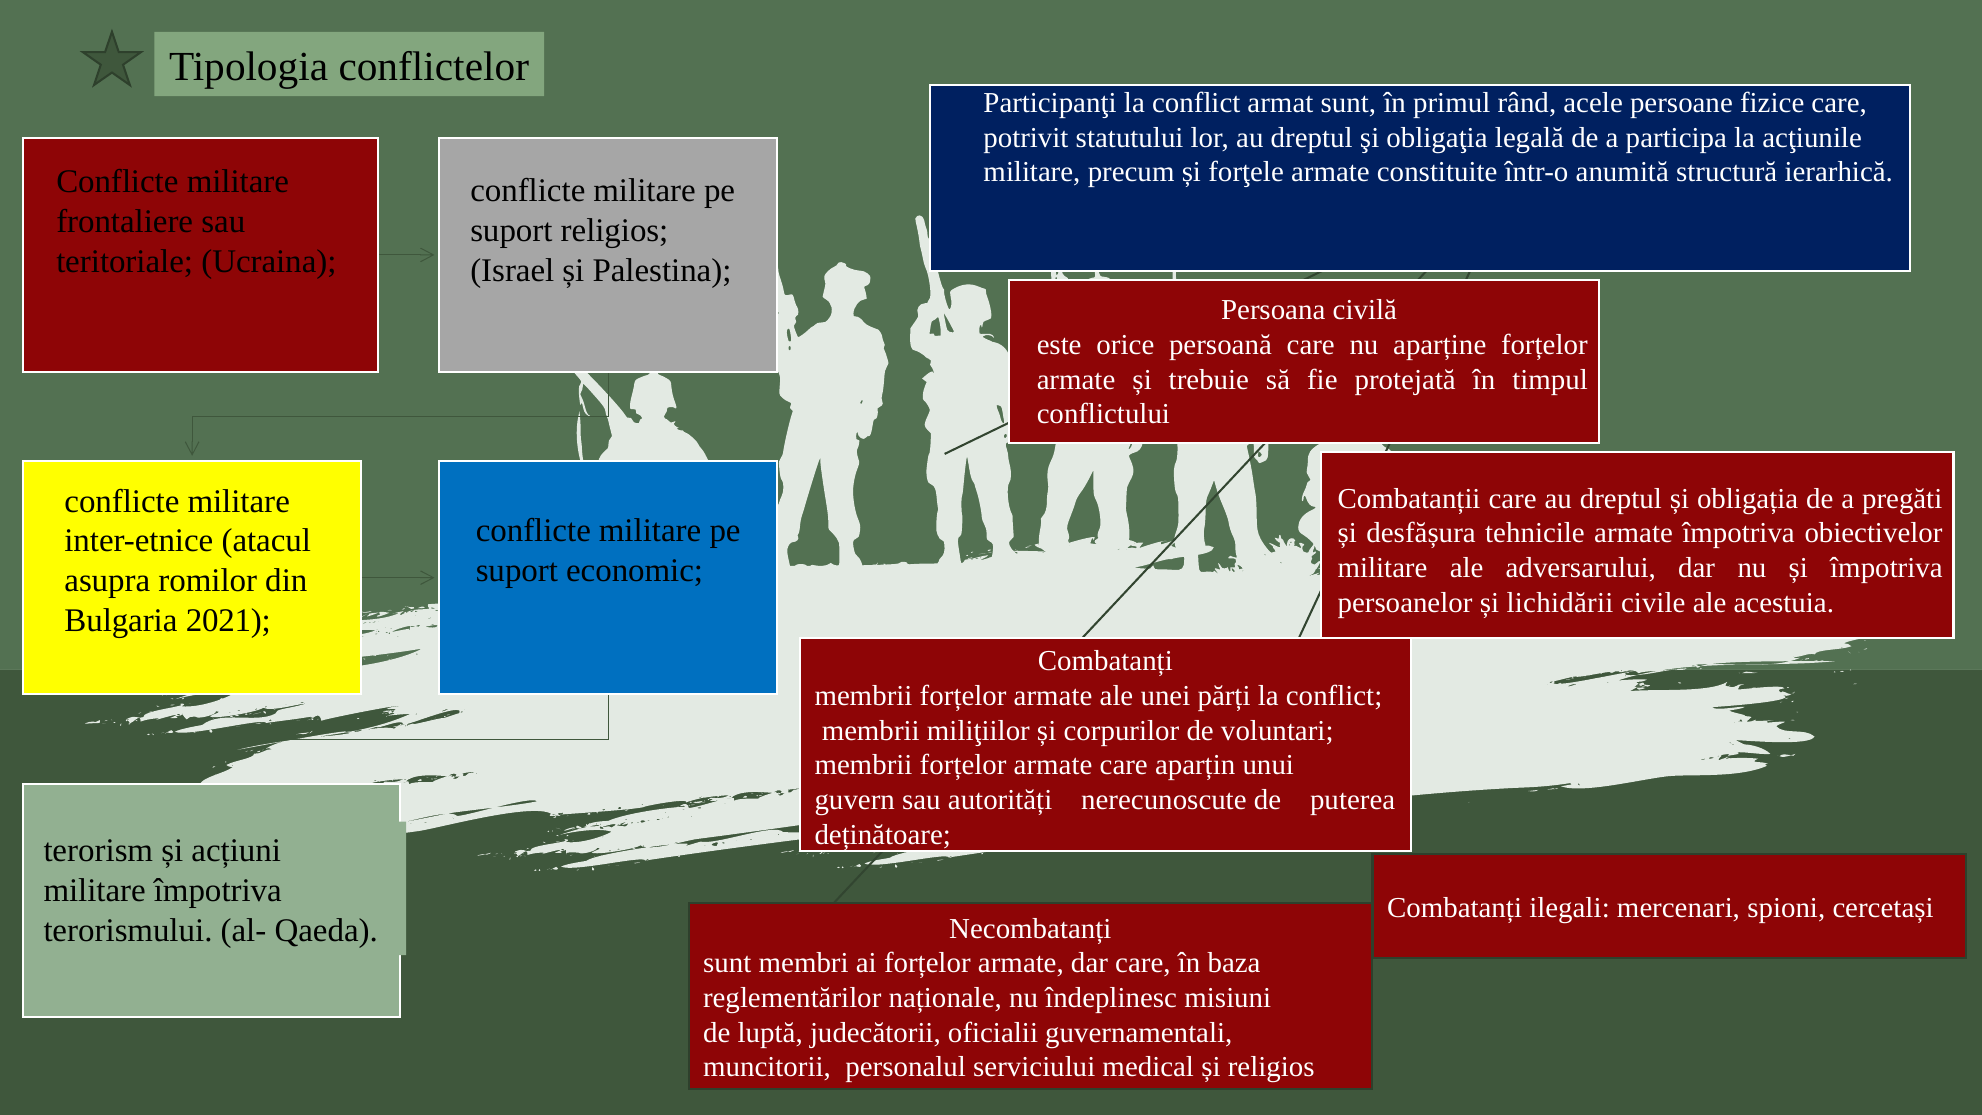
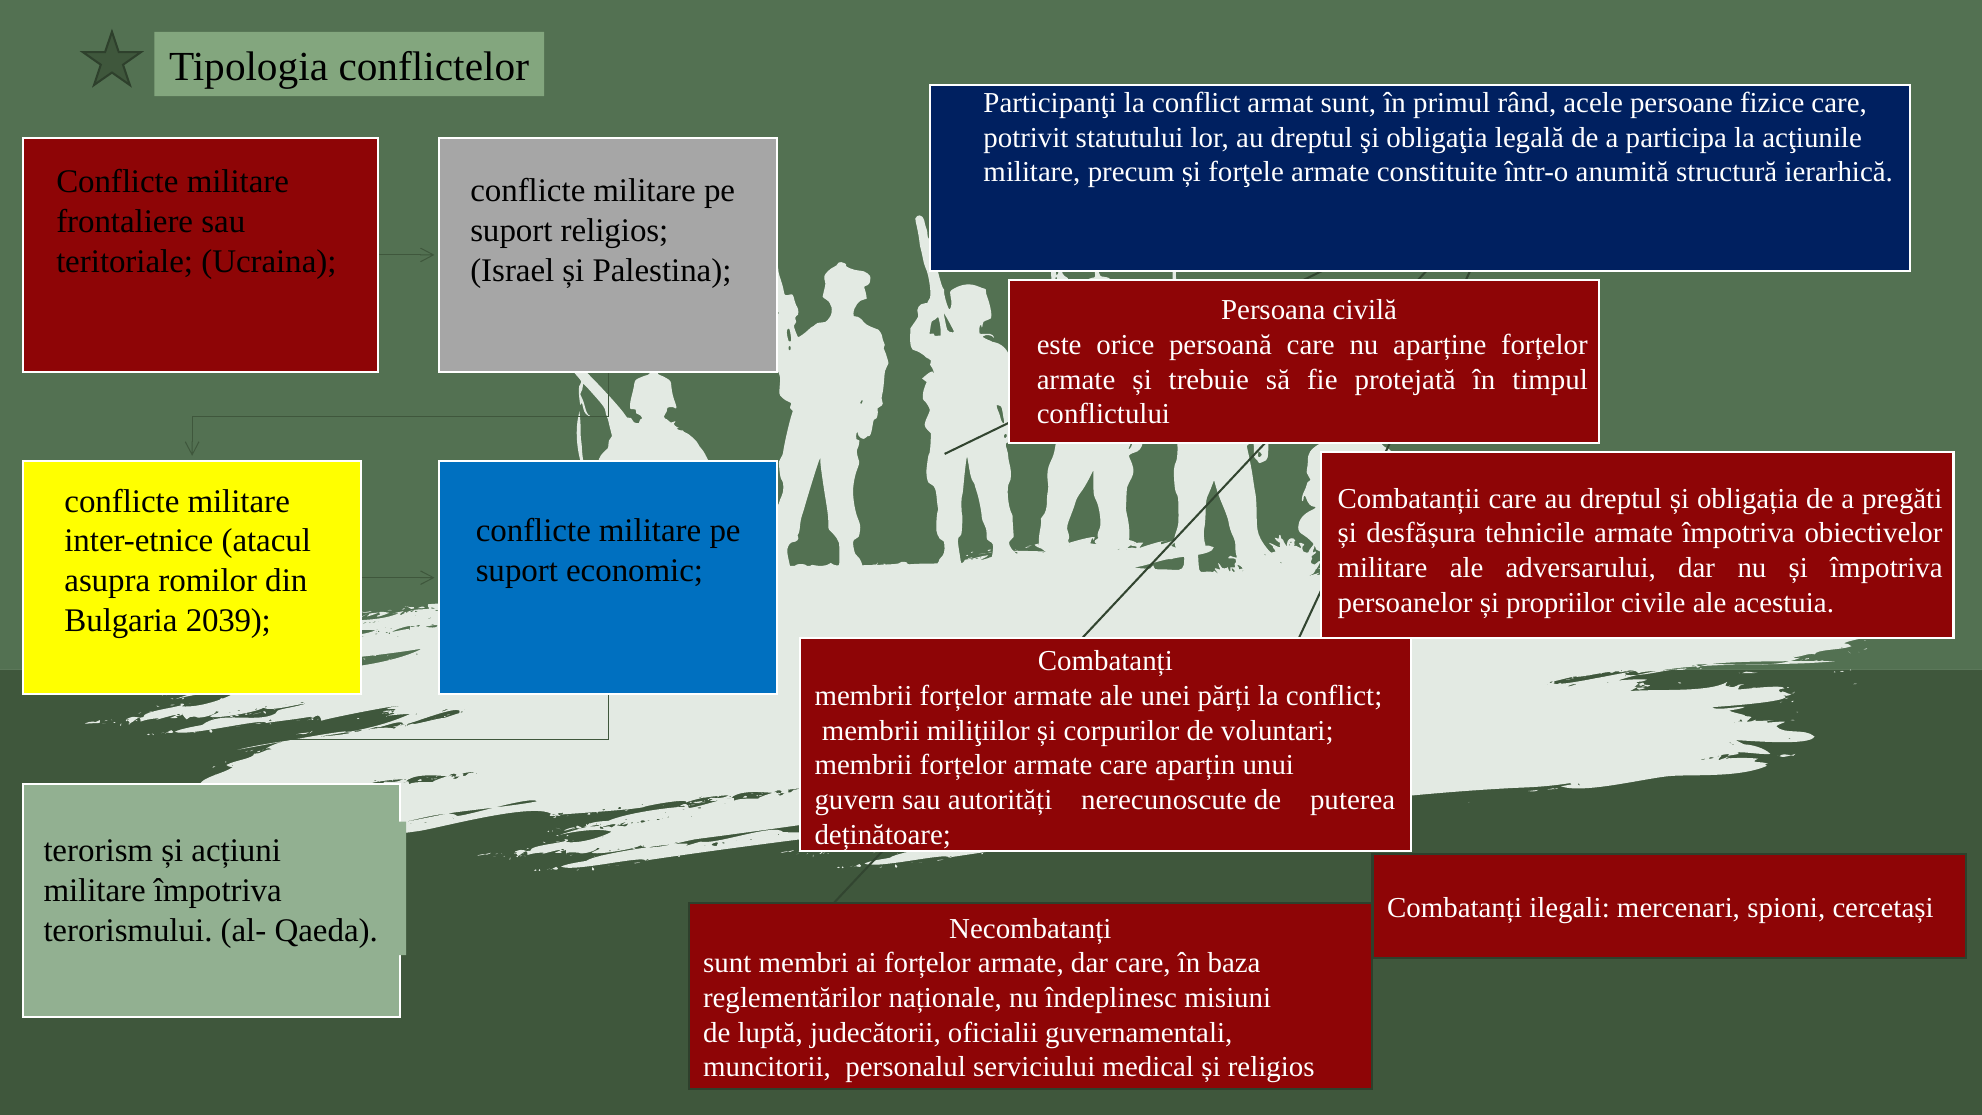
lichidării: lichidării -> propriilor (1560, 603)
2021: 2021 -> 2039 (228, 620)
